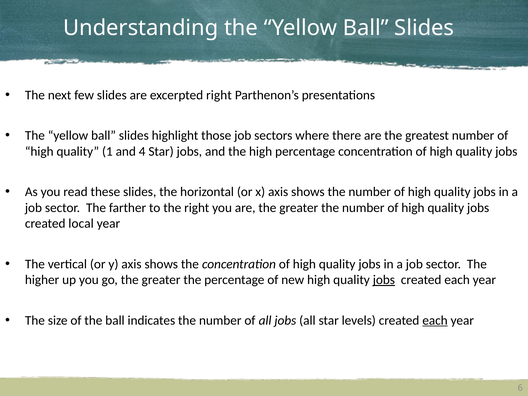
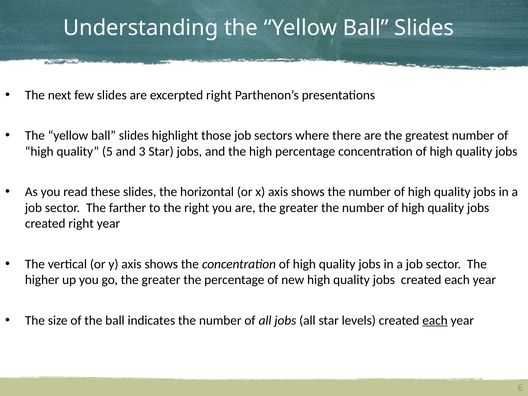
1: 1 -> 5 (107, 151)
4: 4 -> 3 (142, 151)
created local: local -> right (81, 224)
jobs underline: present -> none (384, 280)
